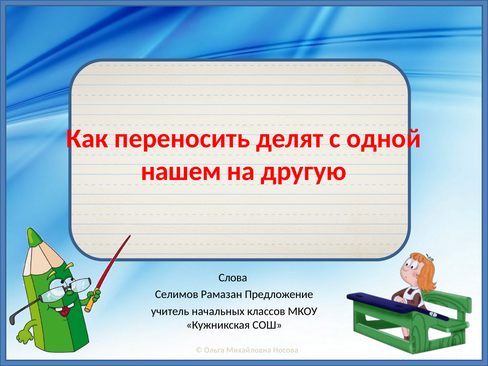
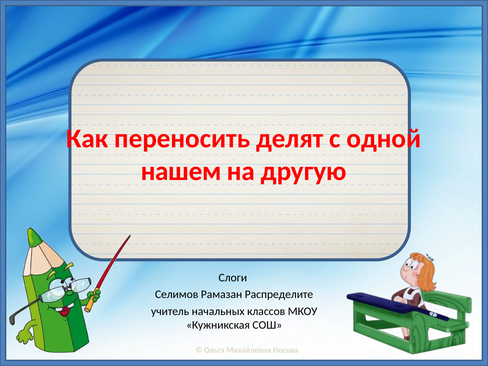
Слова: Слова -> Слоги (233, 278)
Предложение: Предложение -> Распределите (279, 295)
